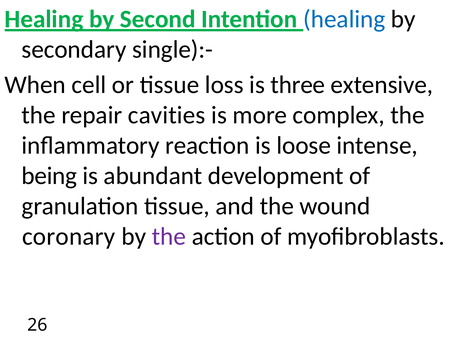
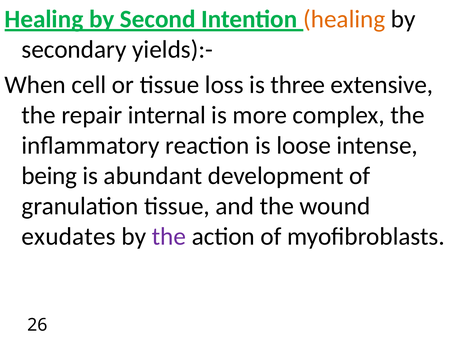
healing colour: blue -> orange (344, 19)
single):-: single):- -> yields):- (173, 49)
cavities: cavities -> internal (167, 115)
coronary: coronary -> exudates (69, 236)
